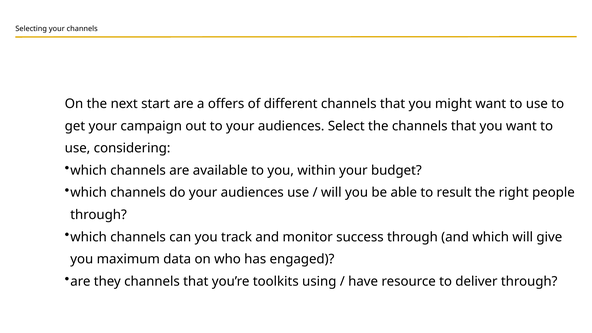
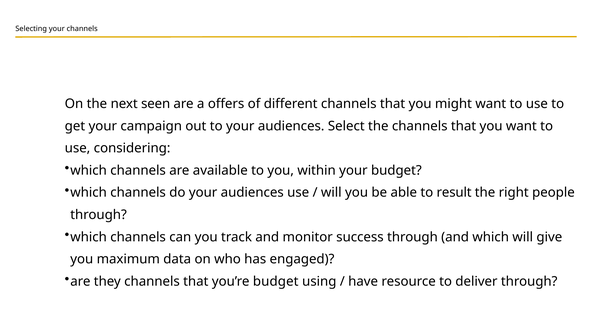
start: start -> seen (156, 104)
you’re toolkits: toolkits -> budget (276, 281)
